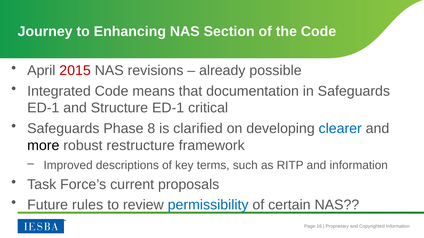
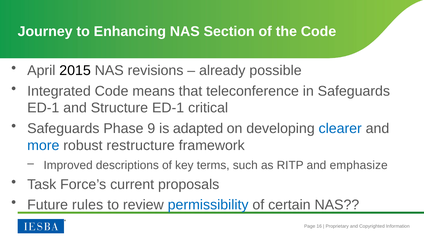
2015 colour: red -> black (75, 71)
documentation: documentation -> teleconference (253, 91)
8: 8 -> 9 (151, 129)
clarified: clarified -> adapted (198, 129)
more colour: black -> blue (43, 146)
and information: information -> emphasize (359, 166)
